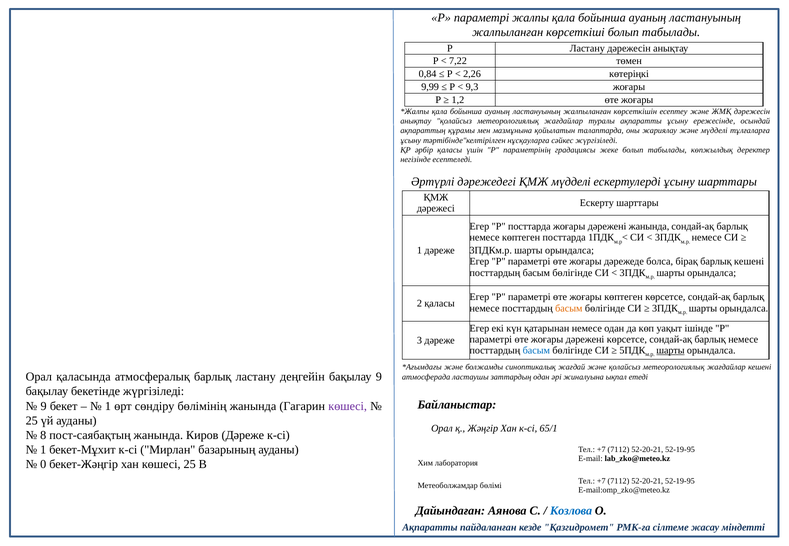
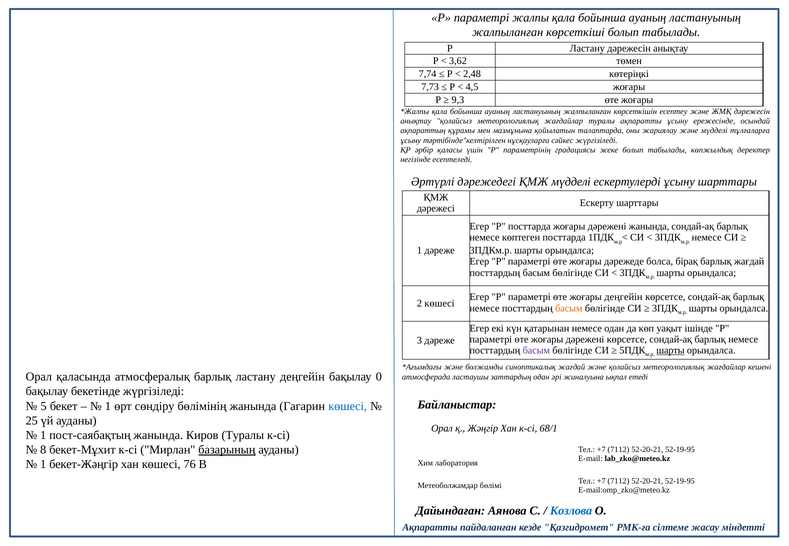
7,22: 7,22 -> 3,62 (458, 61)
0,84: 0,84 -> 7,74 (428, 74)
2,26: 2,26 -> 2,48 (472, 74)
9,99: 9,99 -> 7,73 (430, 87)
9,3: 9,3 -> 4,5 (472, 87)
1,2: 1,2 -> 9,3 (458, 100)
барлық кешені: кешені -> жағдай (749, 262)
жоғары көптеген: көптеген -> деңгейін (623, 297)
2 қаласы: қаласы -> көшесі (440, 304)
басым colour: blue -> purple (536, 351)
бақылау 9: 9 -> 0 (379, 377)
9: 9 -> 5 (44, 406)
көшесі colour: purple -> blue (348, 406)
65/1: 65/1 -> 68/1 (549, 428)
8: 8 -> 1 (43, 435)
Киров Дәреже: Дәреже -> Туралы (243, 435)
1: 1 -> 8 (43, 450)
базарының underline: none -> present (227, 450)
0: 0 -> 1 (43, 464)
көшесі 25: 25 -> 76 (190, 464)
